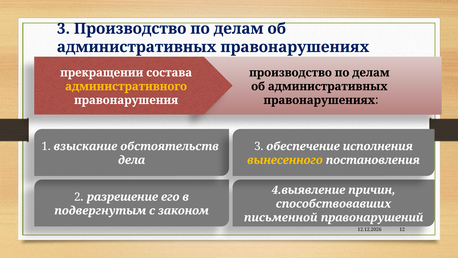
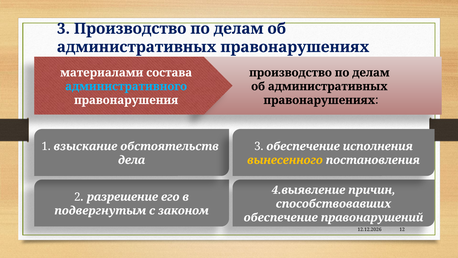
прекращении: прекращении -> материалами (102, 73)
административного colour: yellow -> light blue (126, 86)
письменной: письменной -> обеспечение (281, 217)
